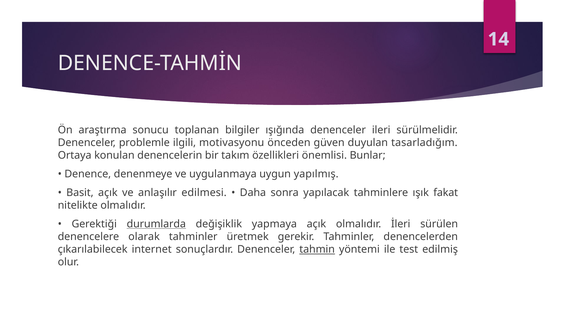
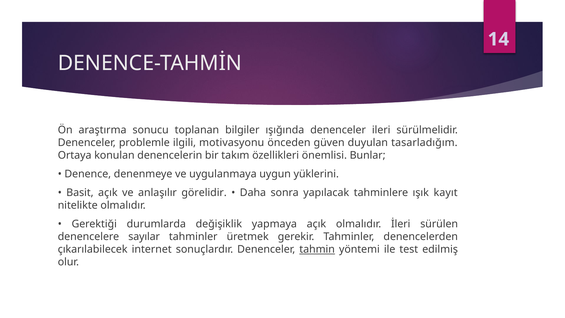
yapılmış: yapılmış -> yüklerini (316, 174)
edilmesi: edilmesi -> görelidir (204, 192)
fakat: fakat -> kayıt (446, 192)
durumlarda underline: present -> none (156, 224)
olarak: olarak -> sayılar (144, 237)
